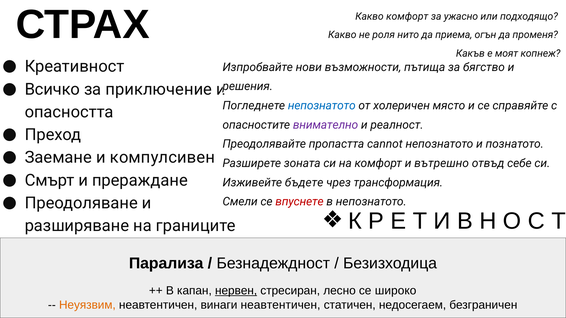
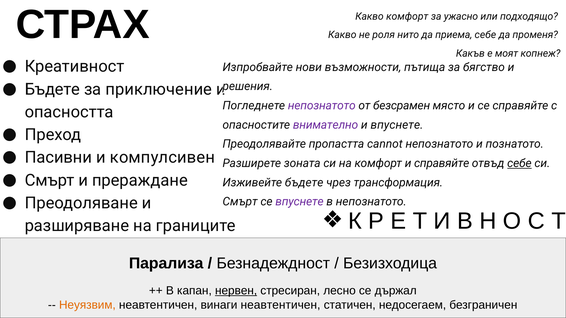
приема огън: огън -> себе (485, 35)
Всичко: Всичко -> Бъдете (52, 89)
непознатото colour: blue -> purple (322, 106)
холеричен: холеричен -> безсрамен (402, 106)
и реалност: реалност -> впуснете (397, 125)
Заемане: Заемане -> Пасивни (58, 158)
и вътрешно: вътрешно -> справяйте (442, 163)
себе underline: none -> present (519, 163)
Смели: Смели -> Смърт (240, 202)
впуснете colour: red -> purple (299, 202)
широко: широко -> държал (396, 291)
